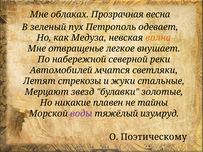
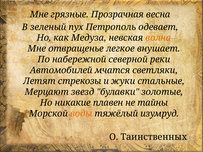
облаках: облаках -> грязные (70, 14)
воды colour: purple -> orange (81, 114)
Поэтическому: Поэтическому -> Таинственных (154, 137)
